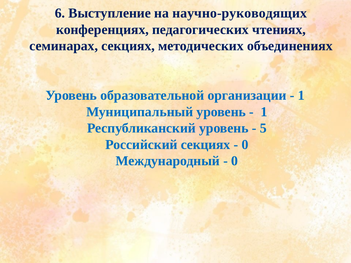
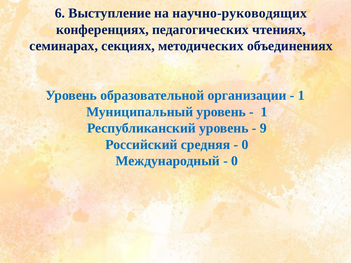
5: 5 -> 9 (263, 128)
Российский секциях: секциях -> средняя (206, 145)
